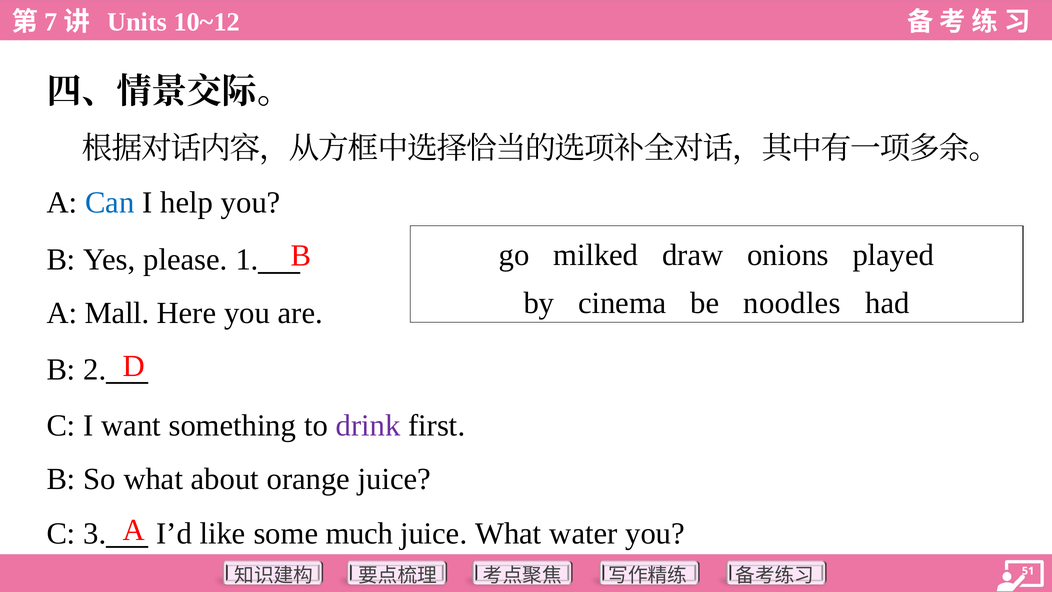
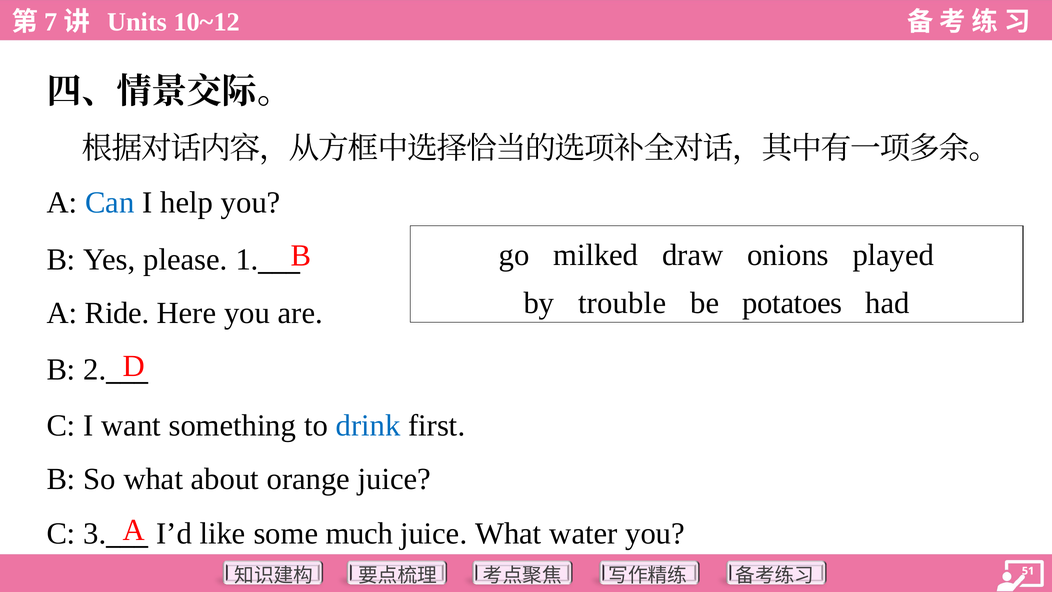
cinema: cinema -> trouble (622, 303)
noodles: noodles -> potatoes (792, 303)
Mall: Mall -> Ride (117, 313)
drink colour: purple -> blue (368, 425)
